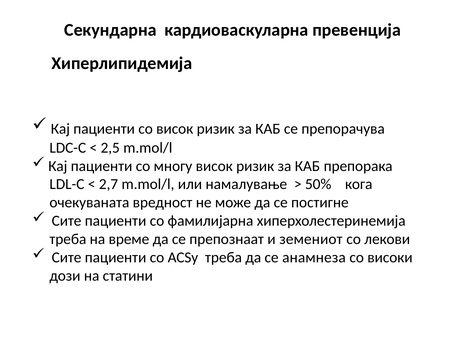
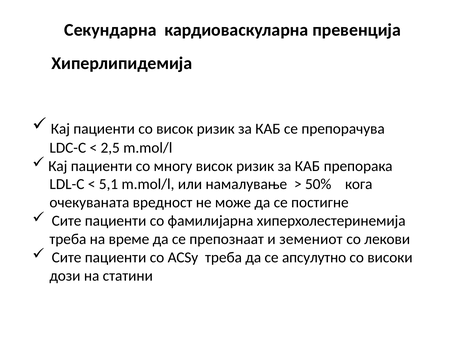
2,7: 2,7 -> 5,1 (108, 184)
анамнеза: анамнеза -> апсулутно (314, 257)
